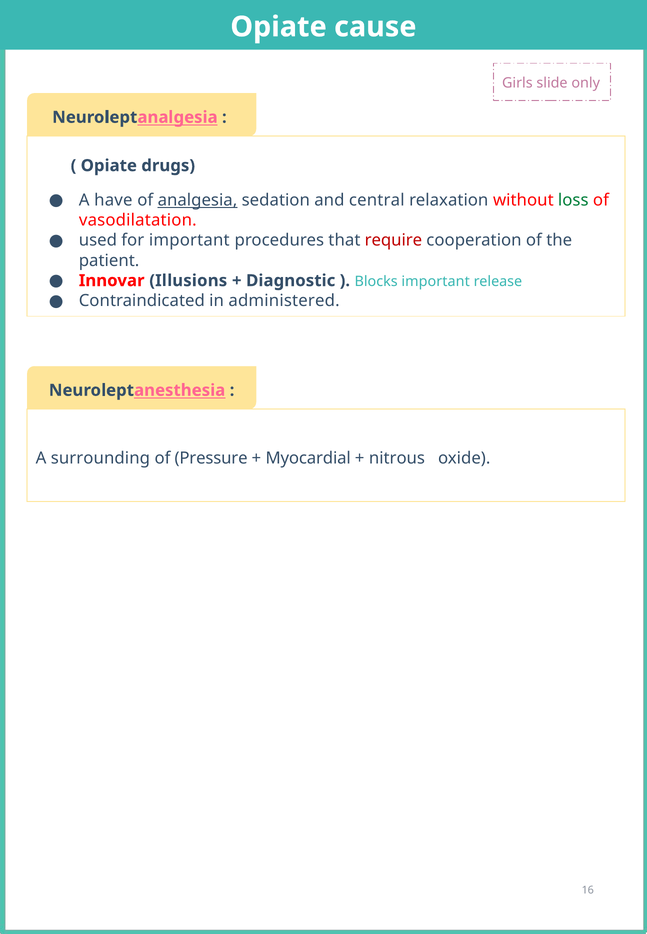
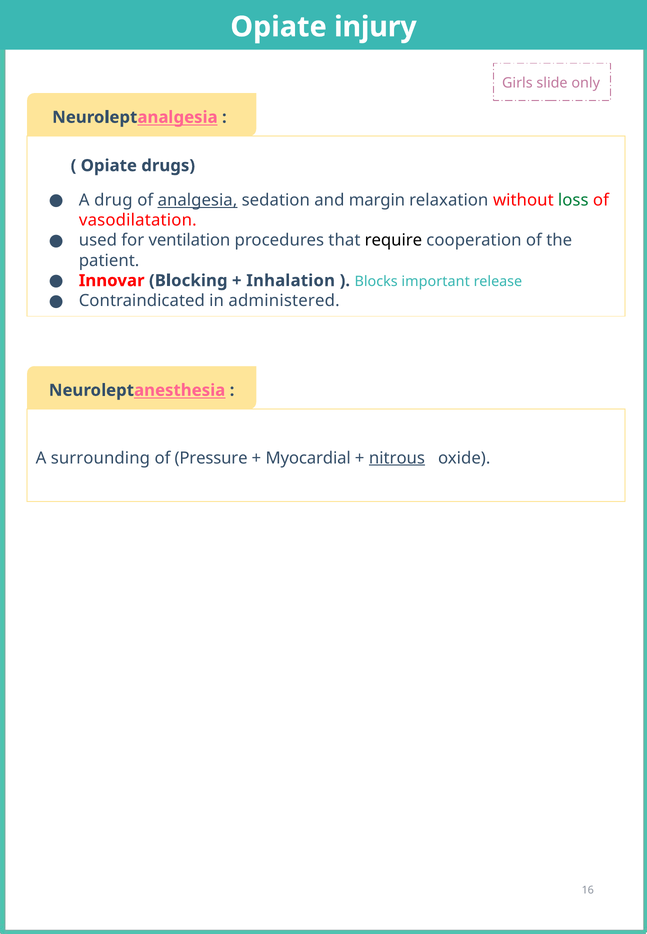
cause: cause -> injury (375, 27)
have: have -> drug (113, 200)
central: central -> margin (377, 200)
for important: important -> ventilation (189, 241)
require colour: red -> black (393, 241)
Illusions: Illusions -> Blocking (188, 281)
Diagnostic: Diagnostic -> Inhalation (291, 281)
nitrous underline: none -> present (397, 458)
